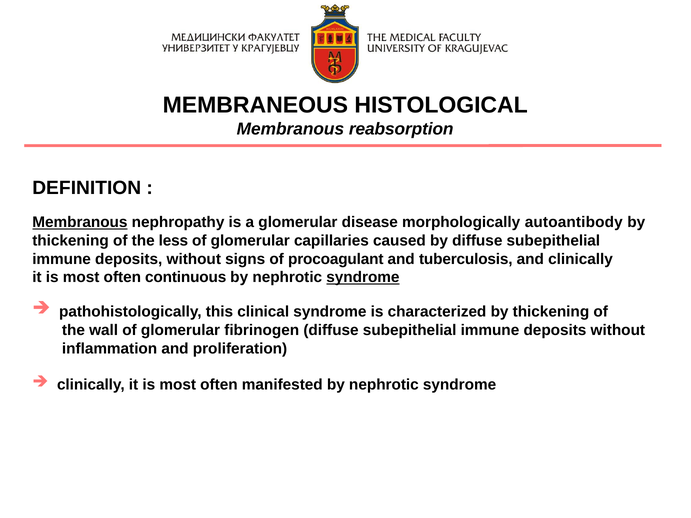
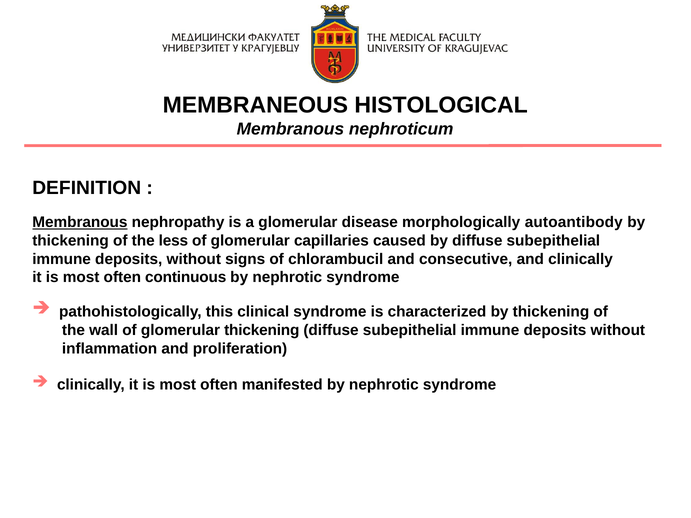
reabsorption: reabsorption -> nephroticum (401, 129)
procoagulant: procoagulant -> chlorambucil (336, 259)
tuberculosis: tuberculosis -> consecutive (466, 259)
syndrome underline: present -> none (363, 278)
glomerular fibrinogen: fibrinogen -> thickening (262, 331)
